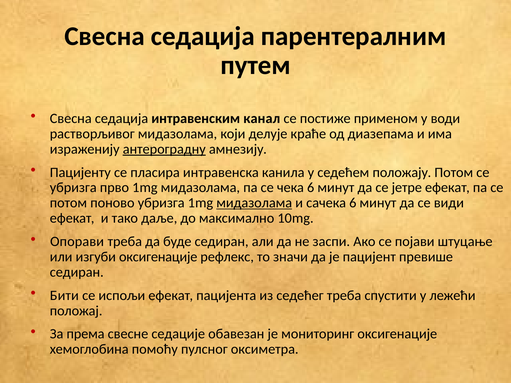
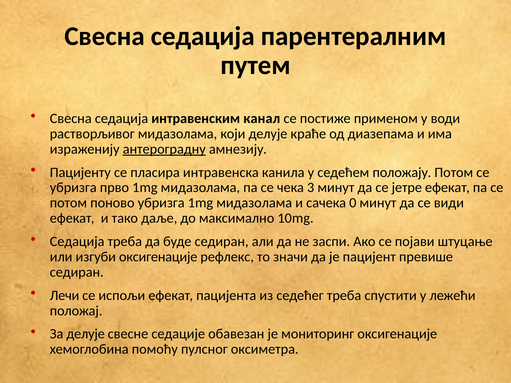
чека 6: 6 -> 3 (311, 188)
мидазолама underline: present -> none (254, 203)
сачека 6: 6 -> 0 (353, 203)
Опорави: Опорави -> Седација (77, 242)
Бити: Бити -> Лечи (64, 296)
За према: према -> делује (86, 334)
